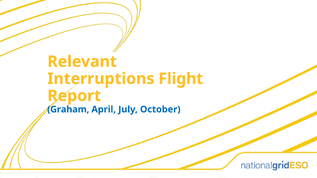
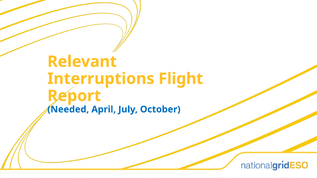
Graham: Graham -> Needed (68, 110)
